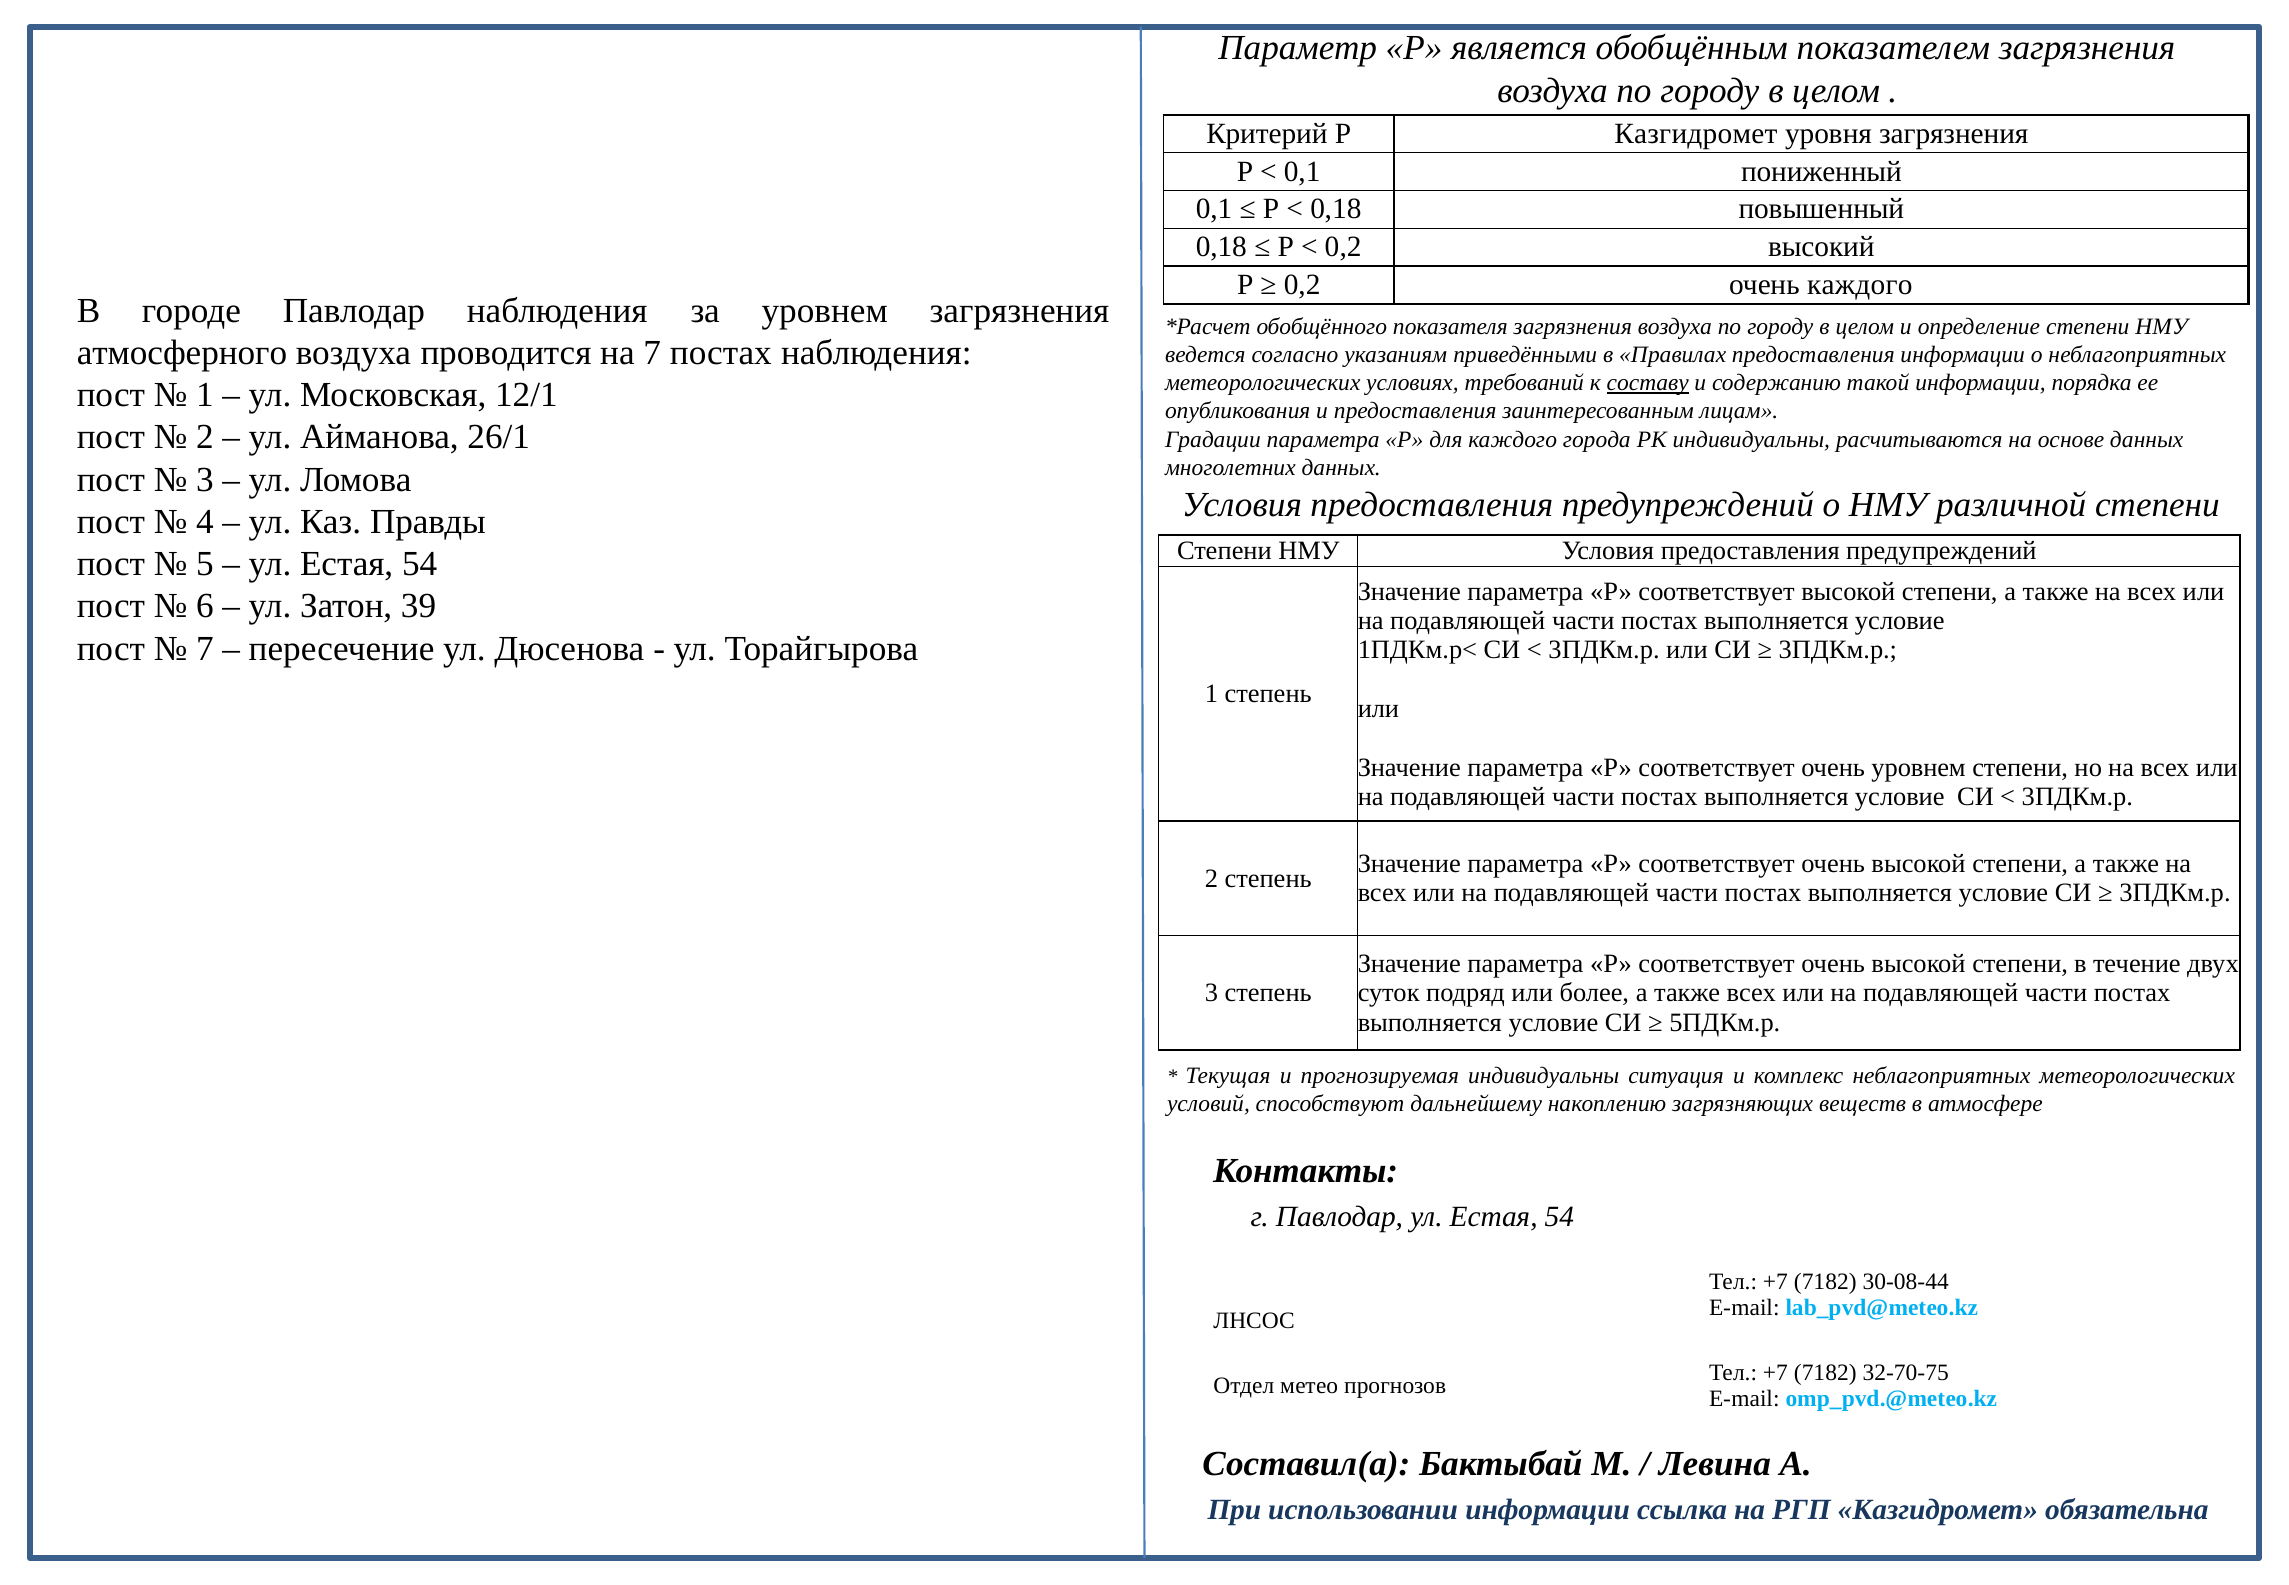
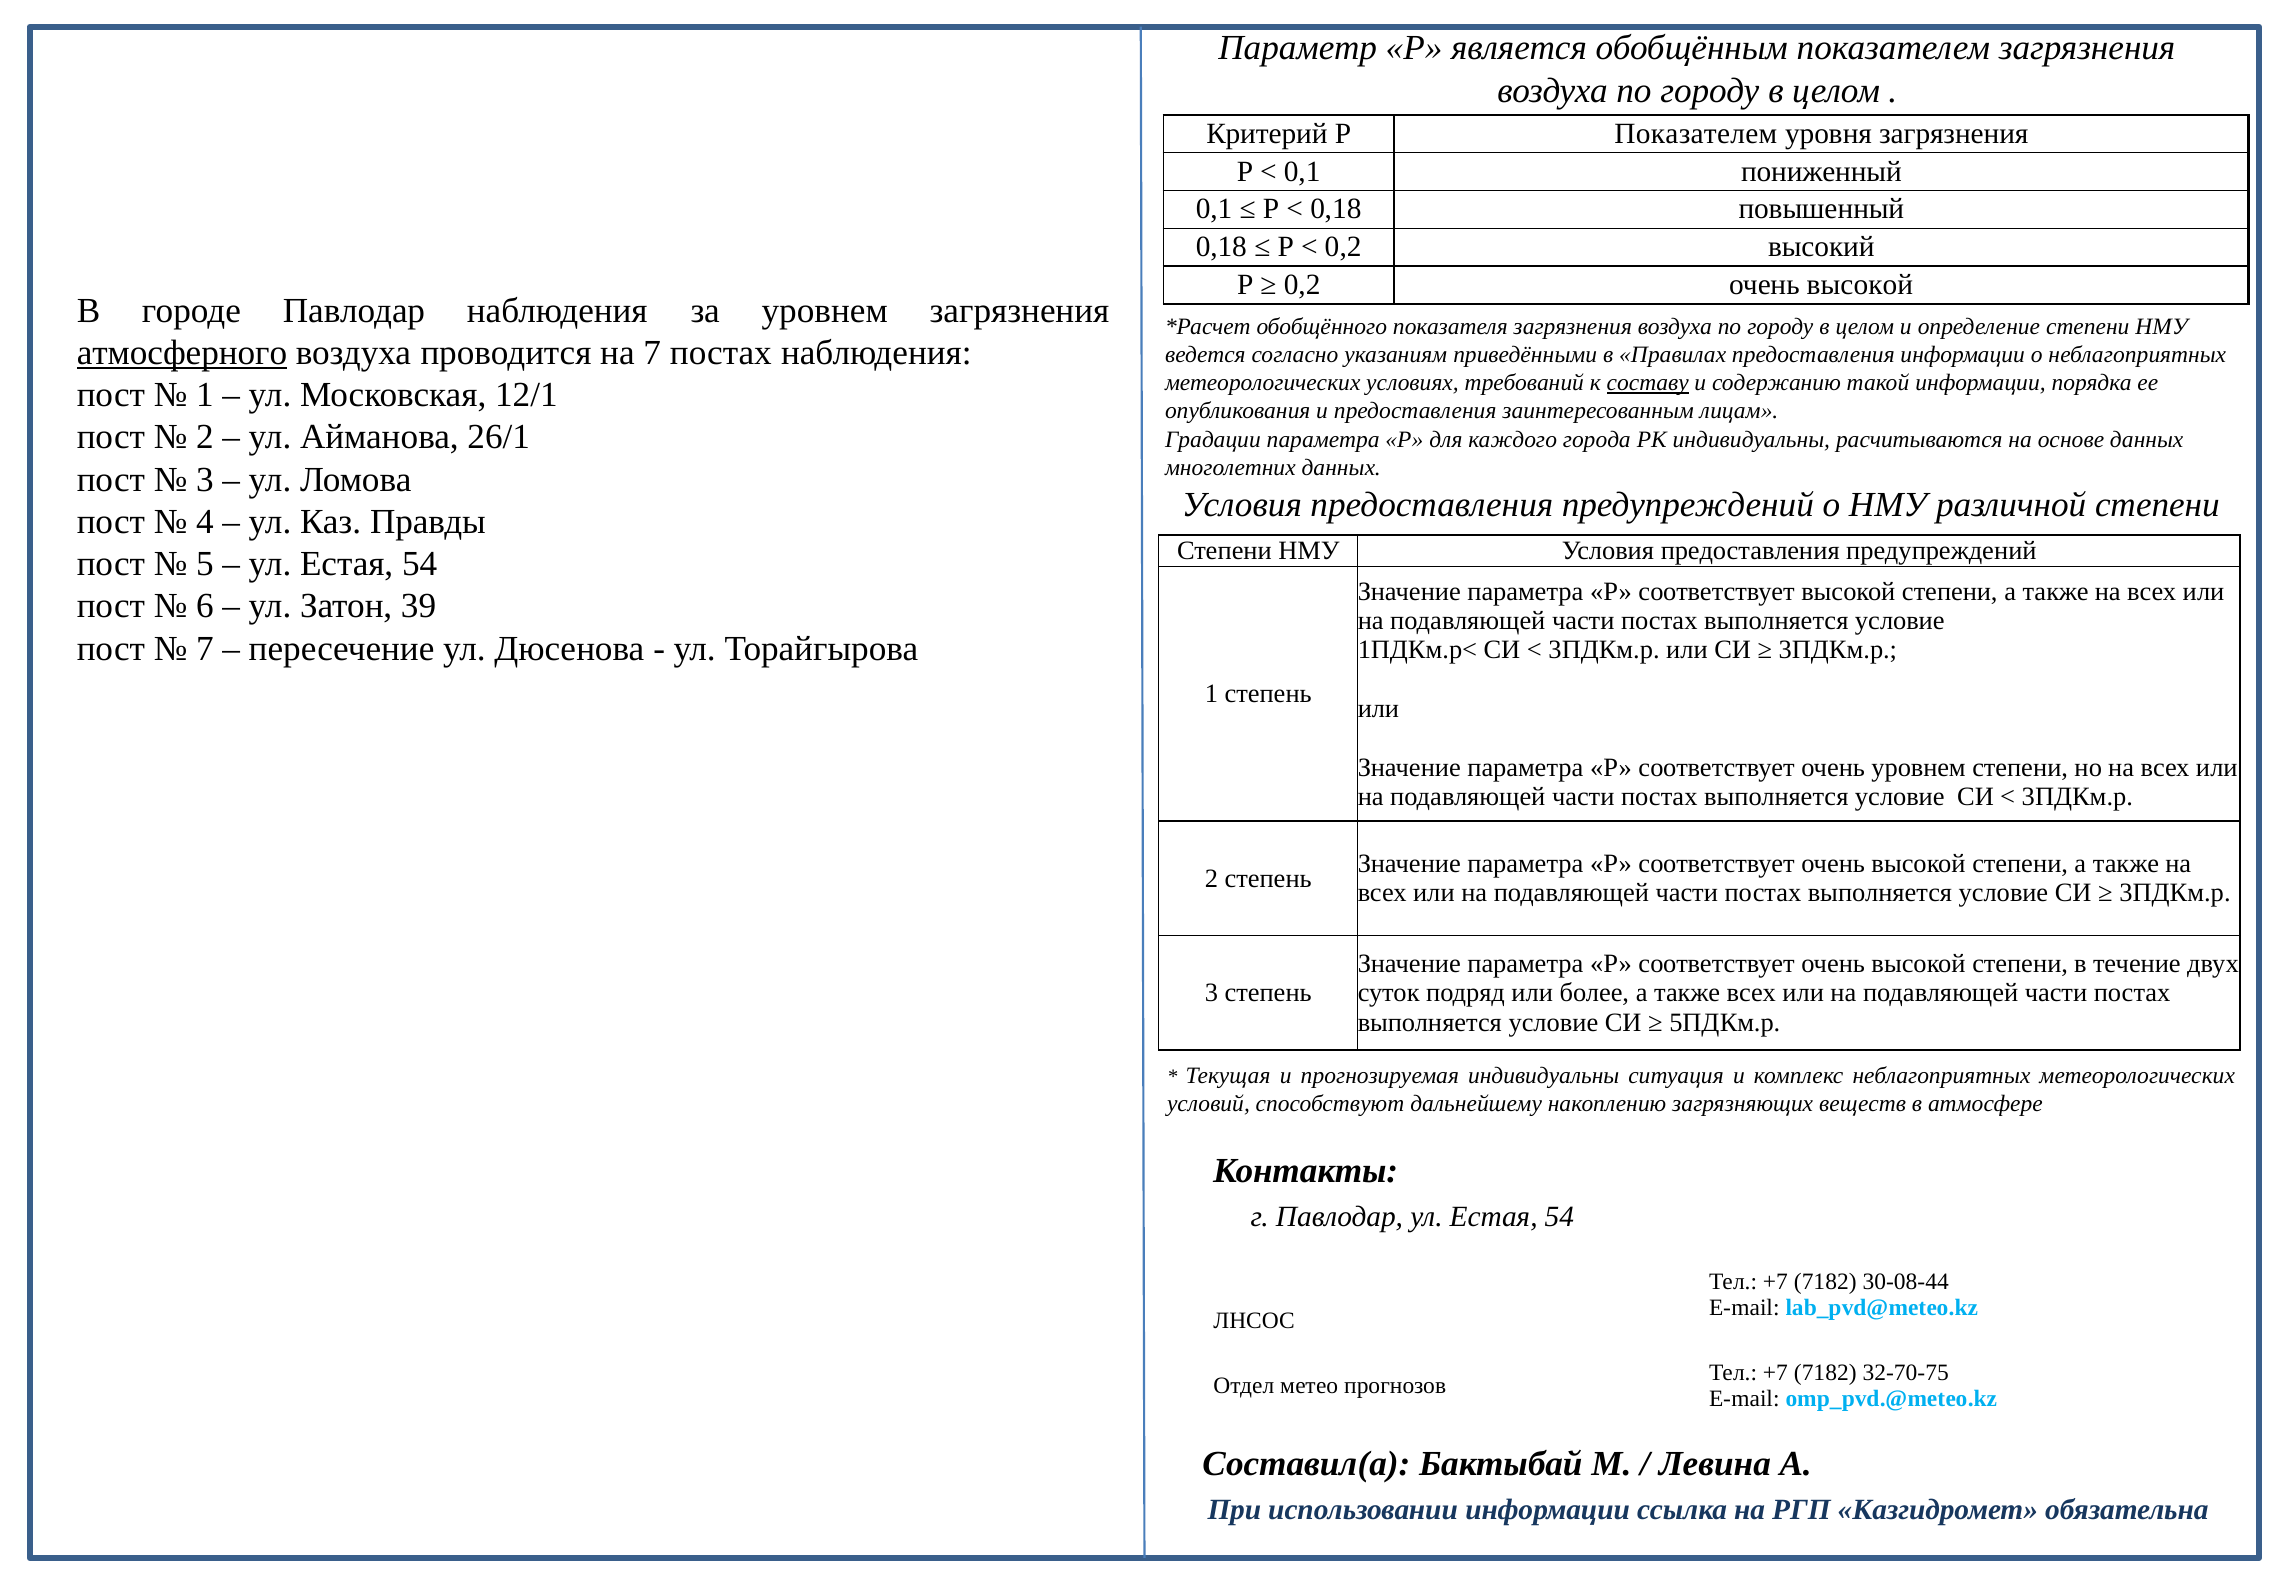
Р Казгидромет: Казгидромет -> Показателем (1696, 134)
0,2 очень каждого: каждого -> высокой (1860, 285)
атмосферного underline: none -> present (182, 353)
